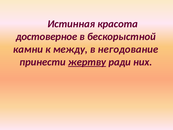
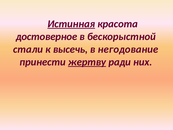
Истинная underline: none -> present (71, 24)
камни: камни -> стали (28, 49)
между: между -> высечь (70, 49)
